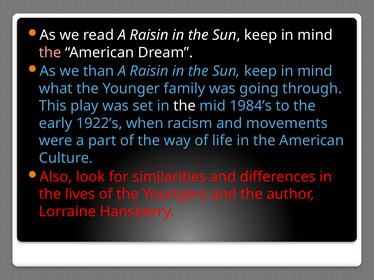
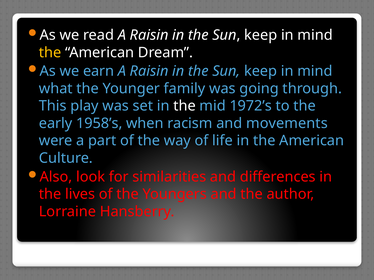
the colour: pink -> yellow (50, 53)
than: than -> earn (99, 71)
1984’s: 1984’s -> 1972’s (251, 106)
1922’s: 1922’s -> 1958’s (99, 124)
